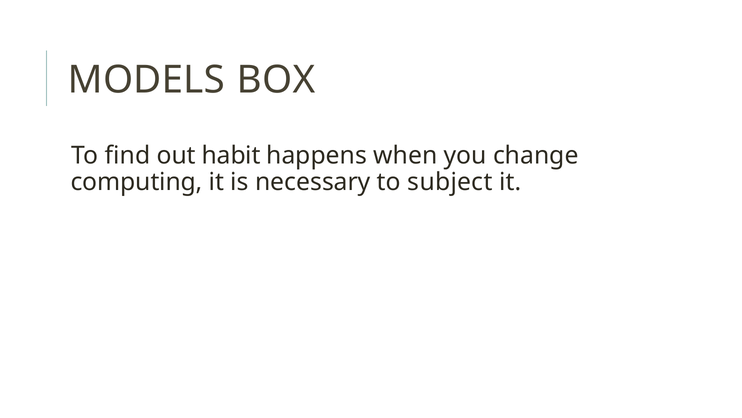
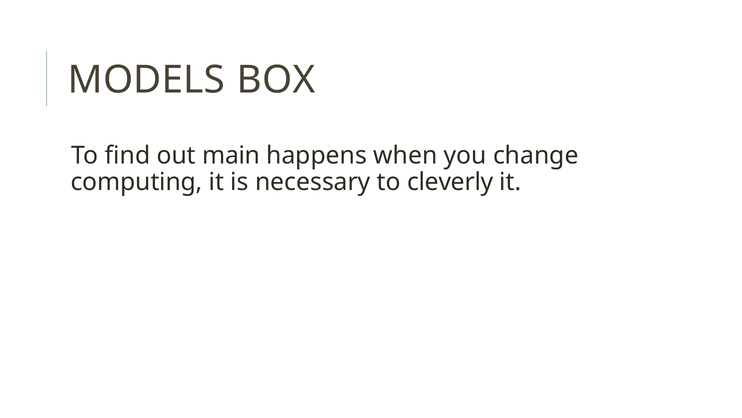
habit: habit -> main (231, 155)
subject: subject -> cleverly (450, 182)
